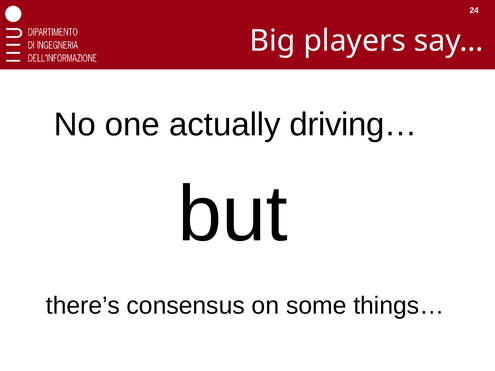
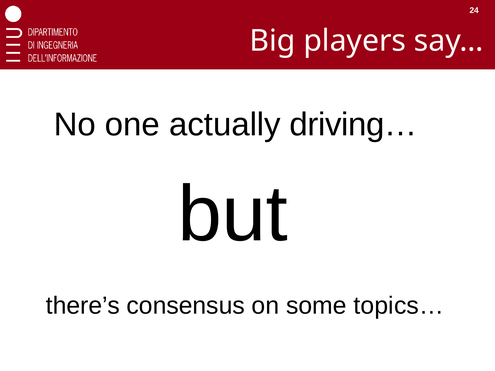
things…: things… -> topics… (399, 306)
